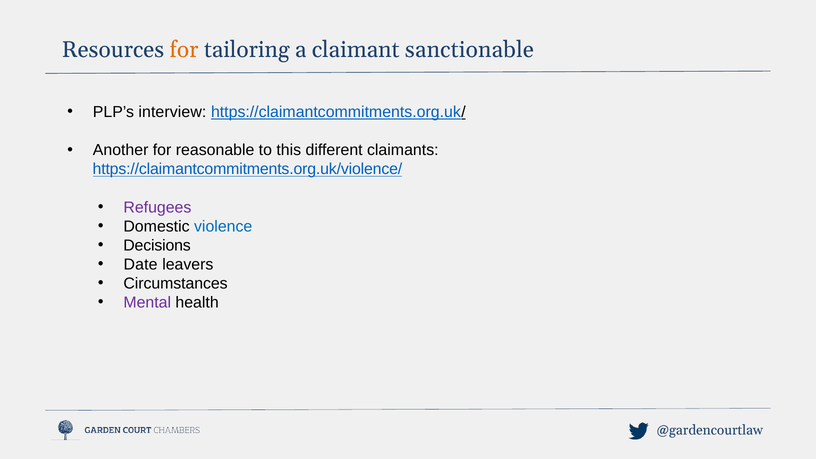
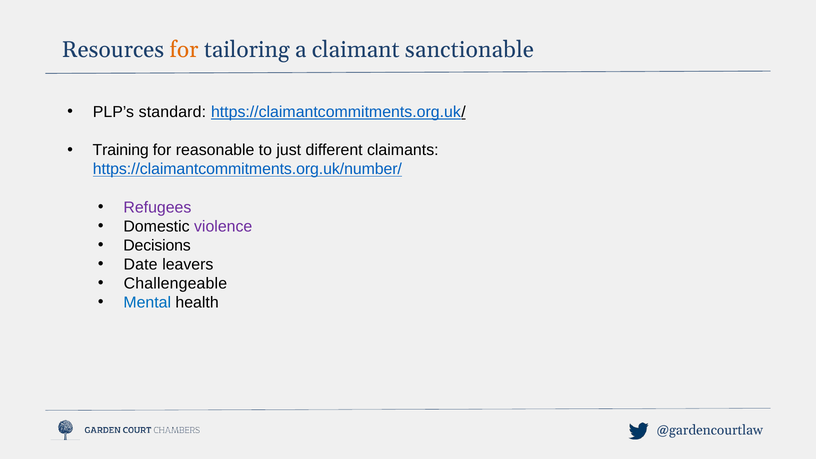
interview: interview -> standard (172, 112)
Another: Another -> Training (121, 150)
this: this -> just (289, 150)
https://claimantcommitments.org.uk/violence/: https://claimantcommitments.org.uk/violence/ -> https://claimantcommitments.org.uk/number/ (247, 169)
violence colour: blue -> purple (223, 226)
Circumstances: Circumstances -> Challengeable (175, 284)
Mental colour: purple -> blue (147, 303)
